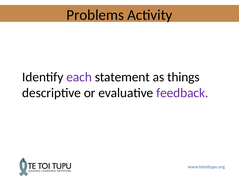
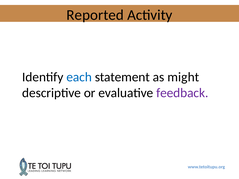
Problems: Problems -> Reported (95, 15)
each colour: purple -> blue (79, 77)
things: things -> might (183, 77)
